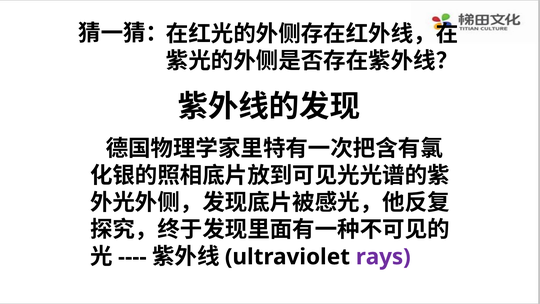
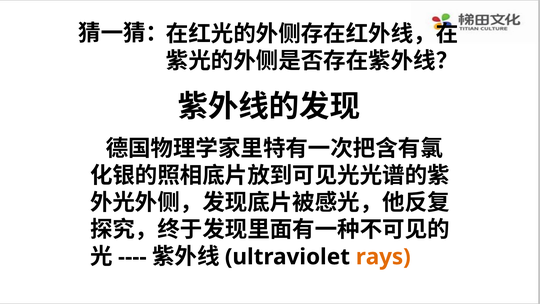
rays colour: purple -> orange (383, 257)
